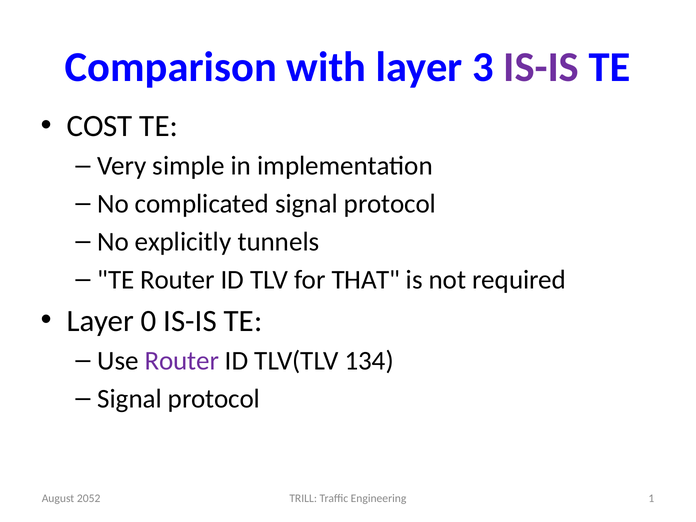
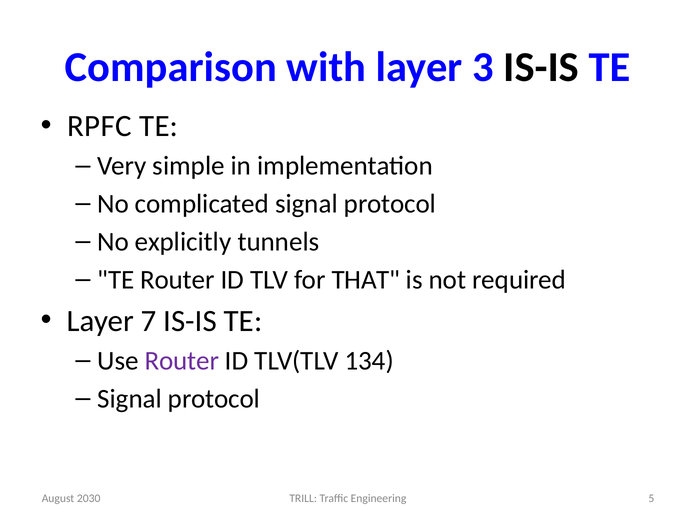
IS-IS colour: purple -> black (541, 67)
COST: COST -> RPFC (99, 126)
0: 0 -> 7 (149, 321)
1: 1 -> 5 (651, 498)
2052: 2052 -> 2030 (89, 499)
